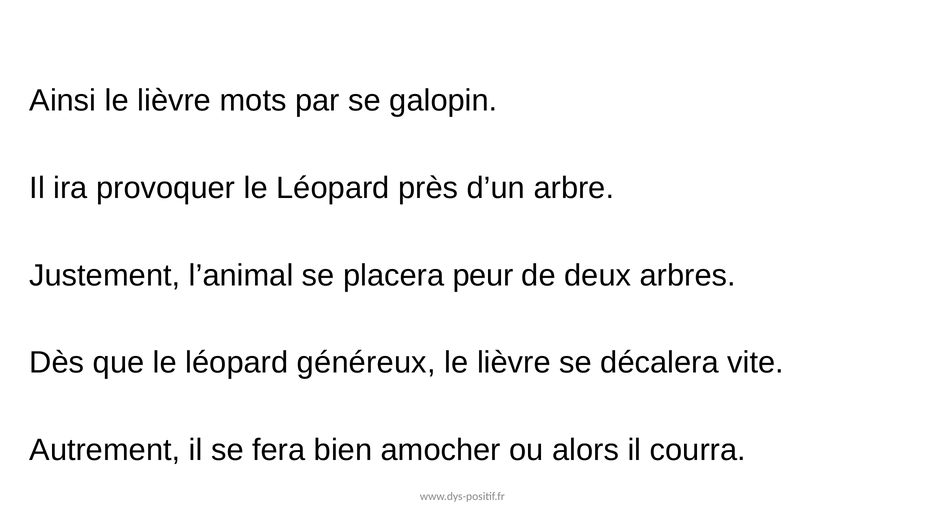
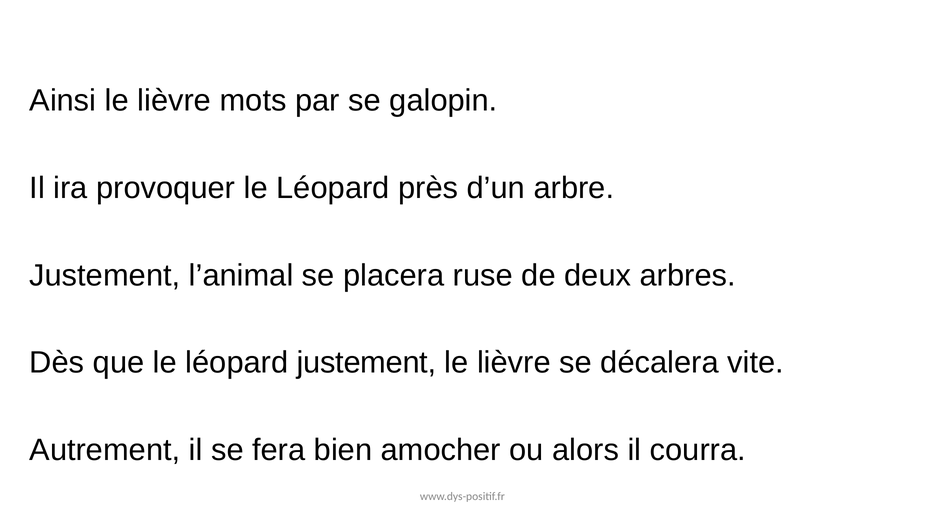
peur: peur -> ruse (483, 276)
léopard généreux: généreux -> justement (367, 363)
